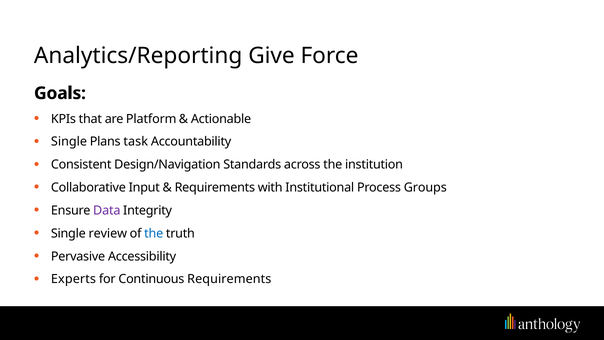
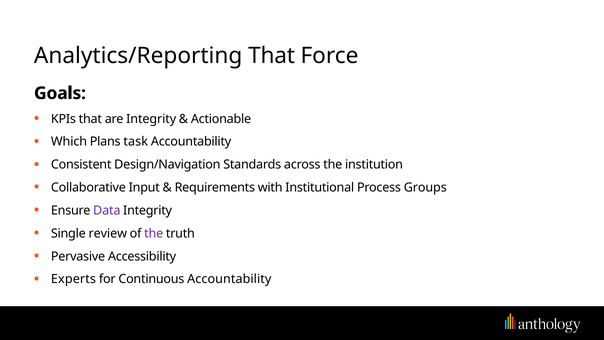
Analytics/Reporting Give: Give -> That (272, 56)
are Platform: Platform -> Integrity (151, 119)
Single: Single -> Which (69, 142)
the colour: blue -> purple (154, 233)
Continuous Requirements: Requirements -> Accountability (229, 279)
